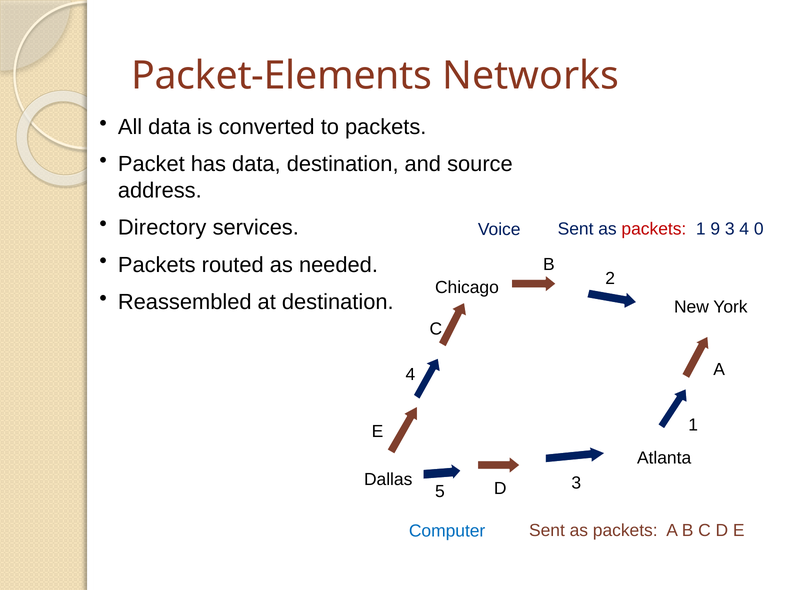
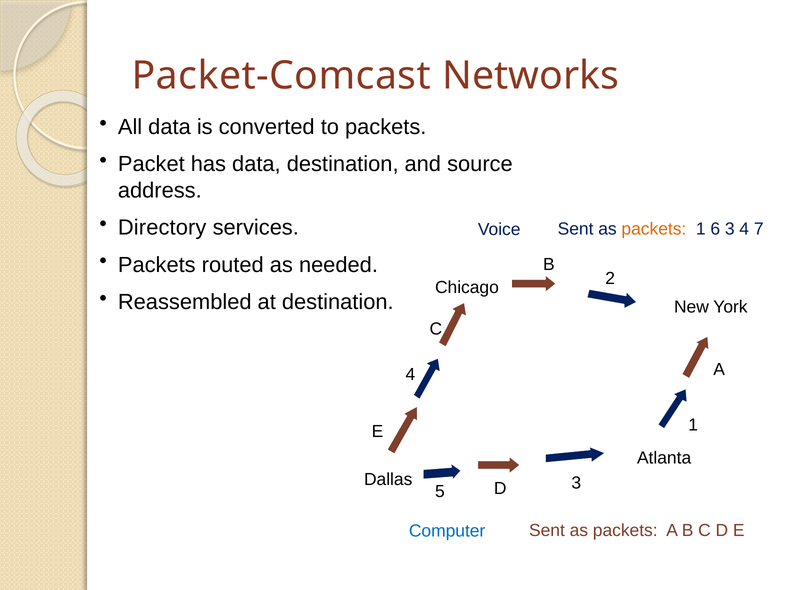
Packet-Elements: Packet-Elements -> Packet-Comcast (281, 75)
packets colour: red -> orange (654, 229)
9: 9 -> 6 (715, 229)
0: 0 -> 7 (759, 229)
